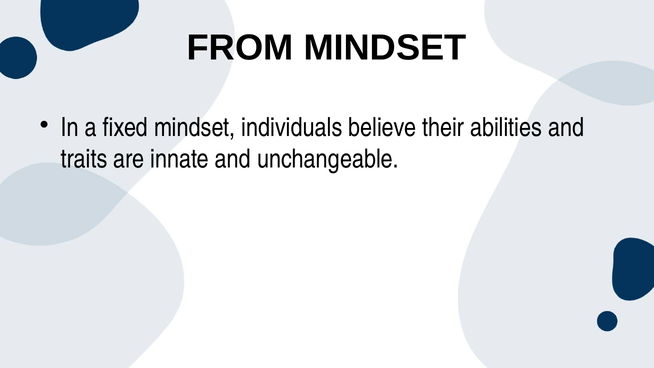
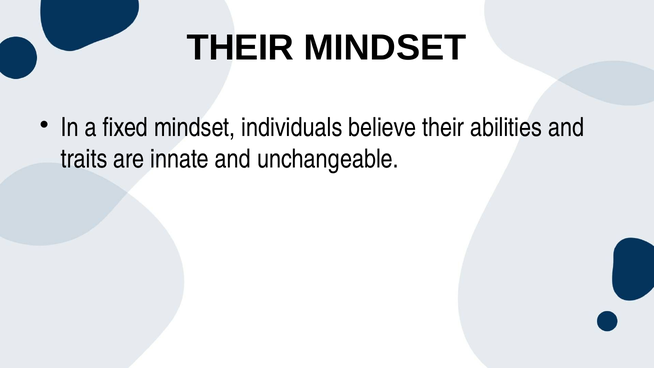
FROM: FROM -> THEIR (240, 48)
